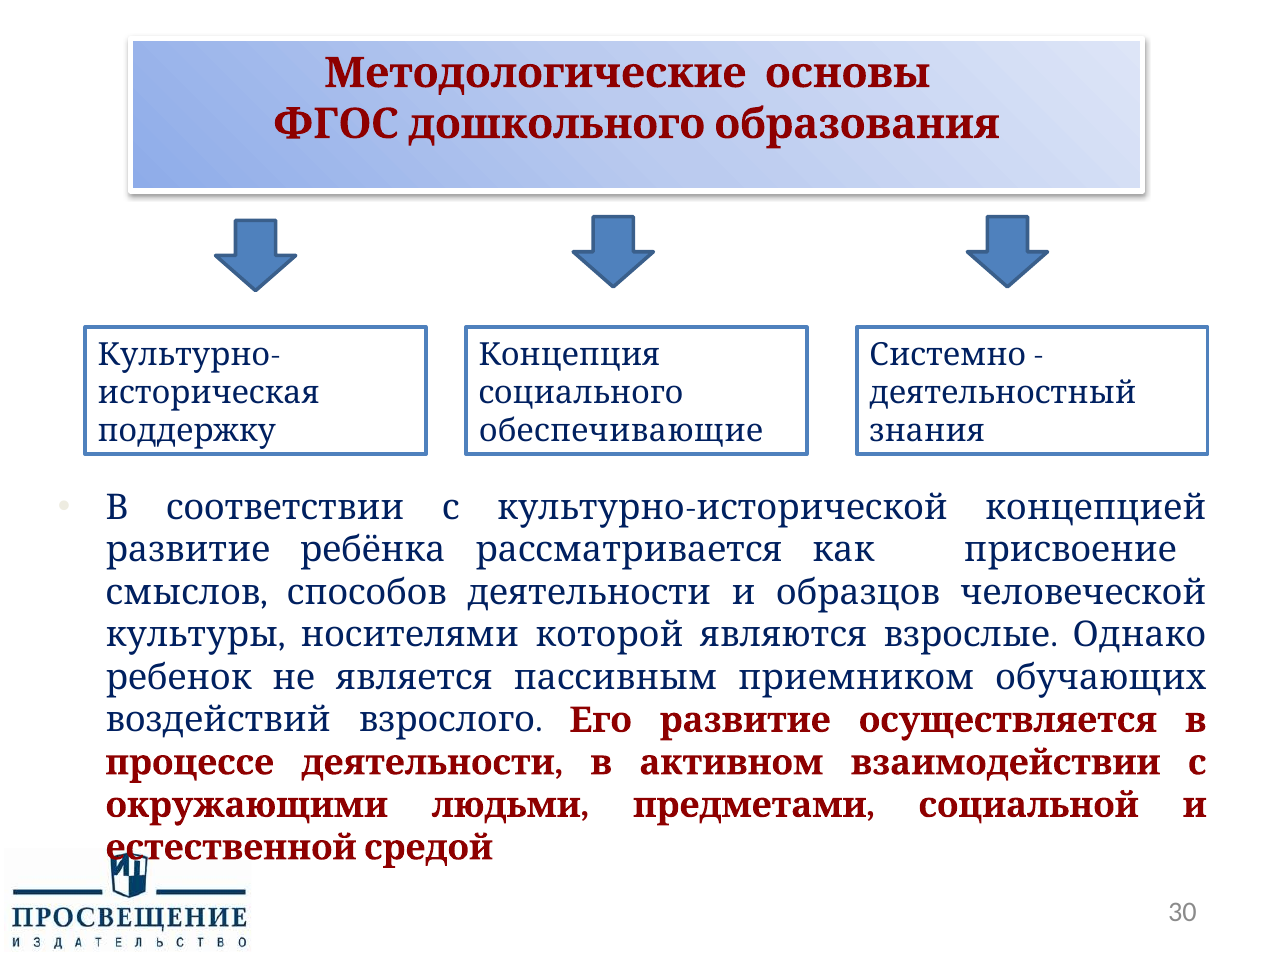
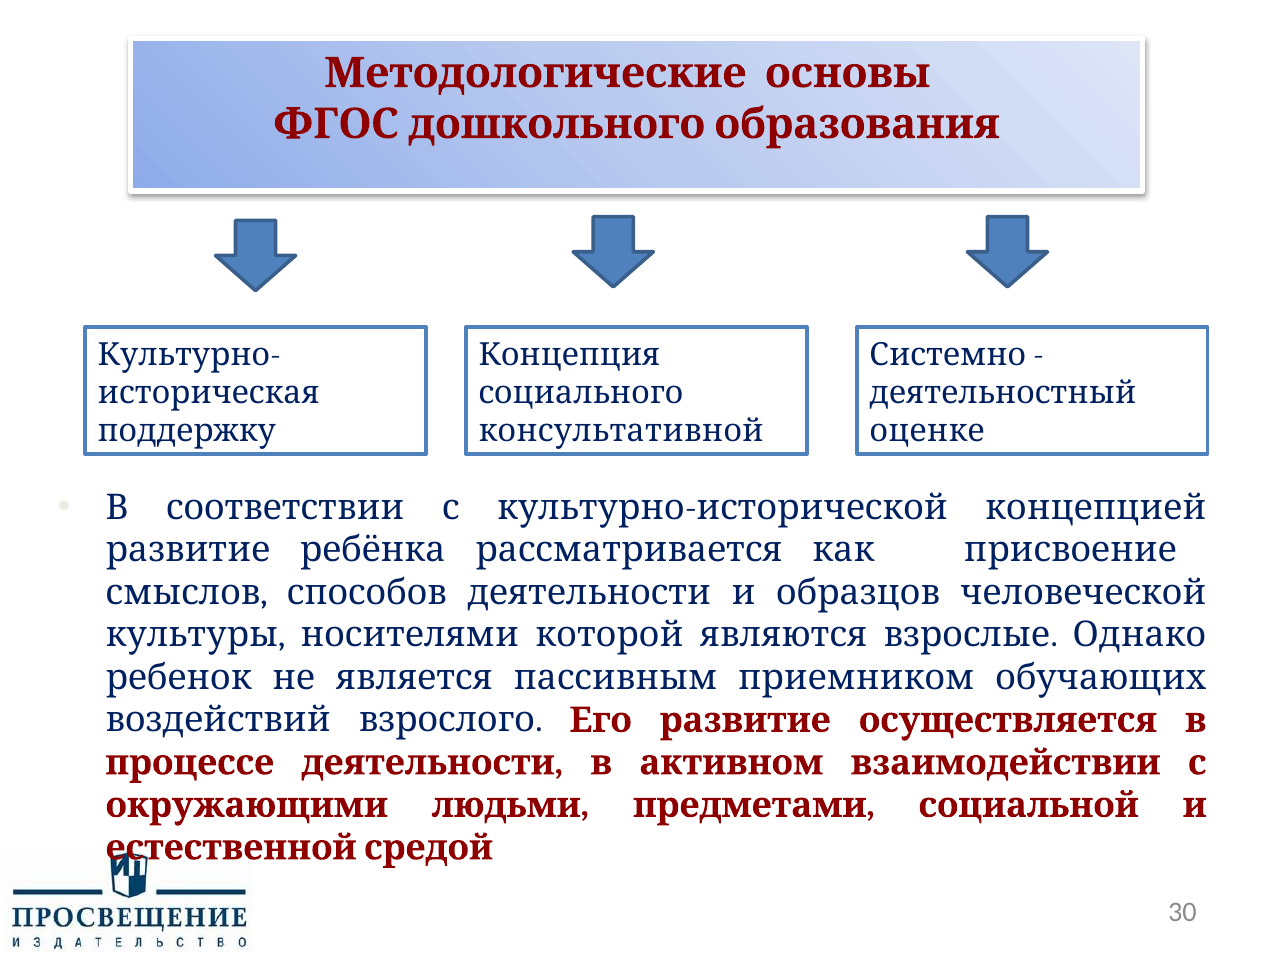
обеспечивающие: обеспечивающие -> консультативной (621, 431)
знания: знания -> оценке (927, 431)
